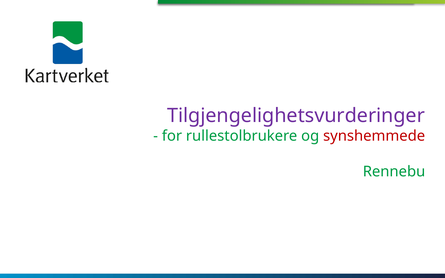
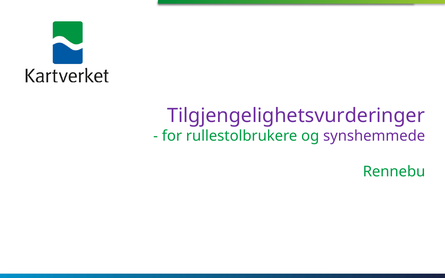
synshemmede colour: red -> purple (374, 136)
